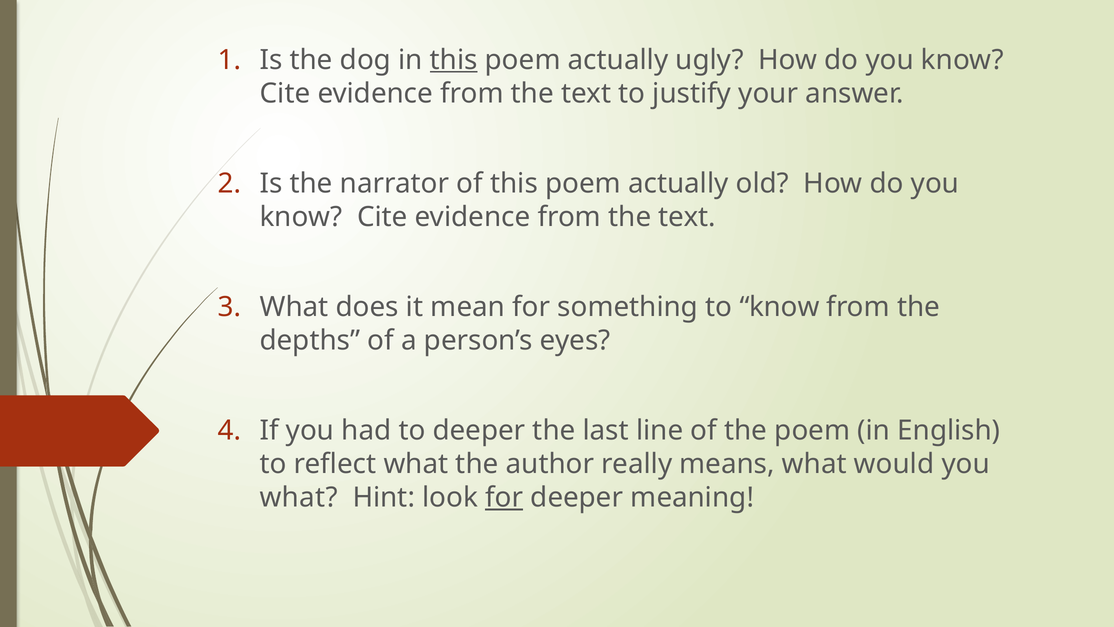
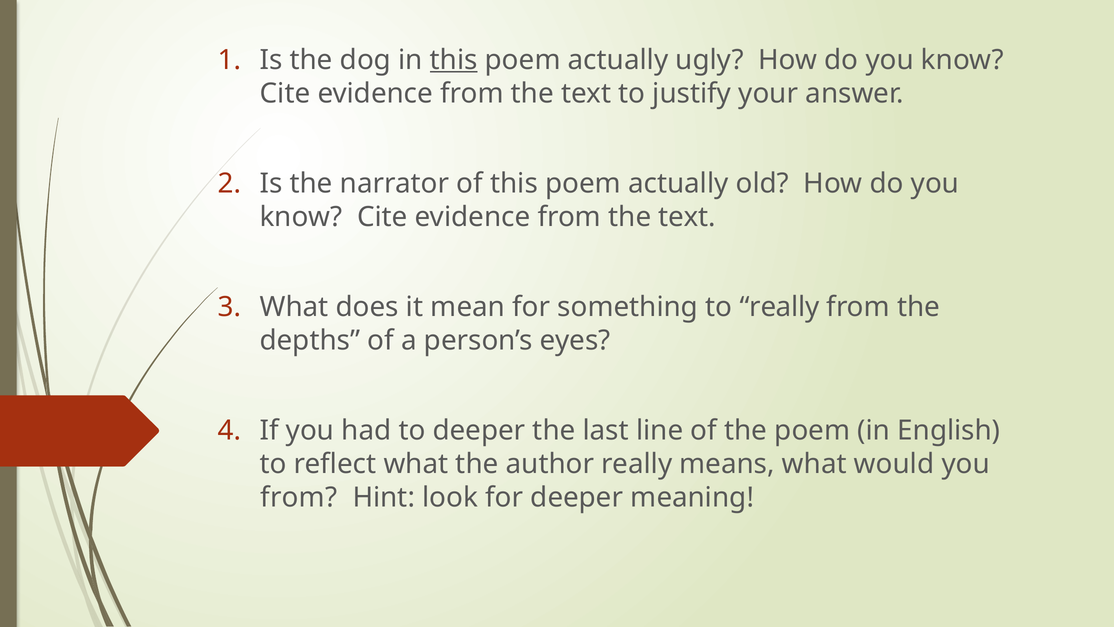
to know: know -> really (779, 307)
what: what -> from (299, 497)
for underline: present -> none (504, 497)
